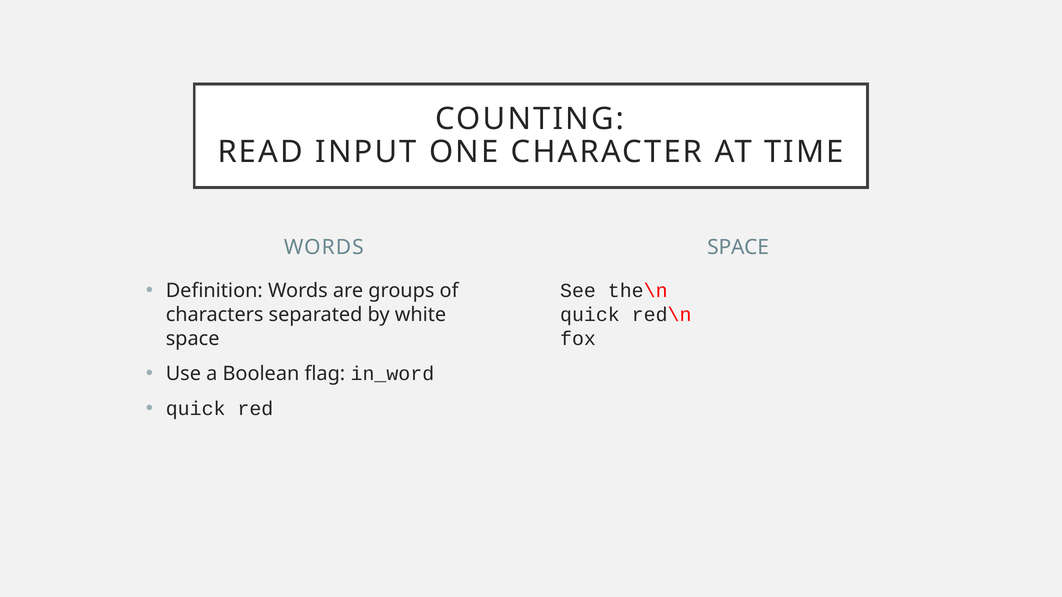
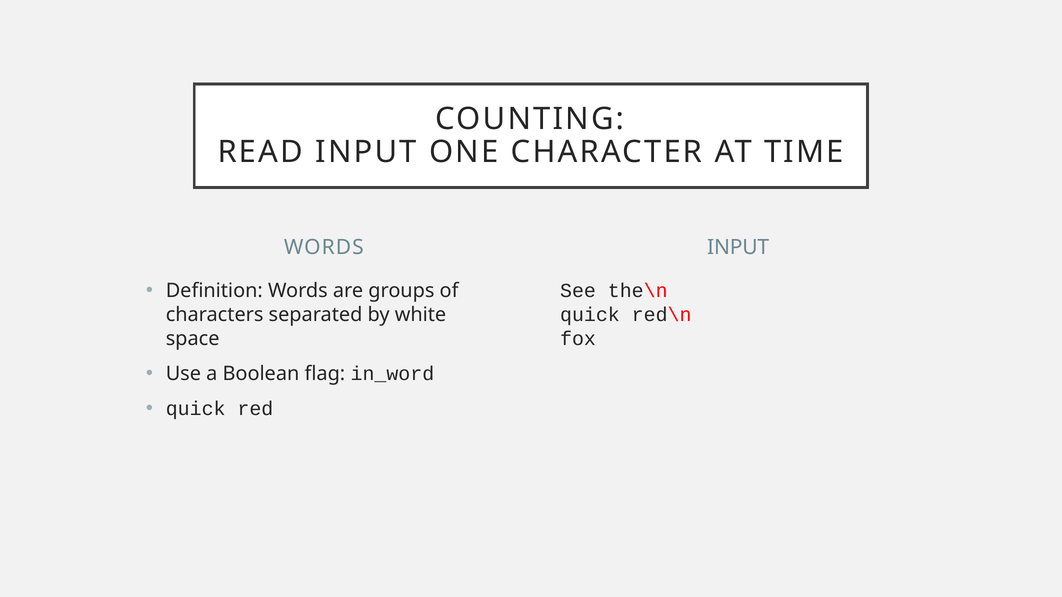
SPACE: SPACE -> INPUT (738, 248)
